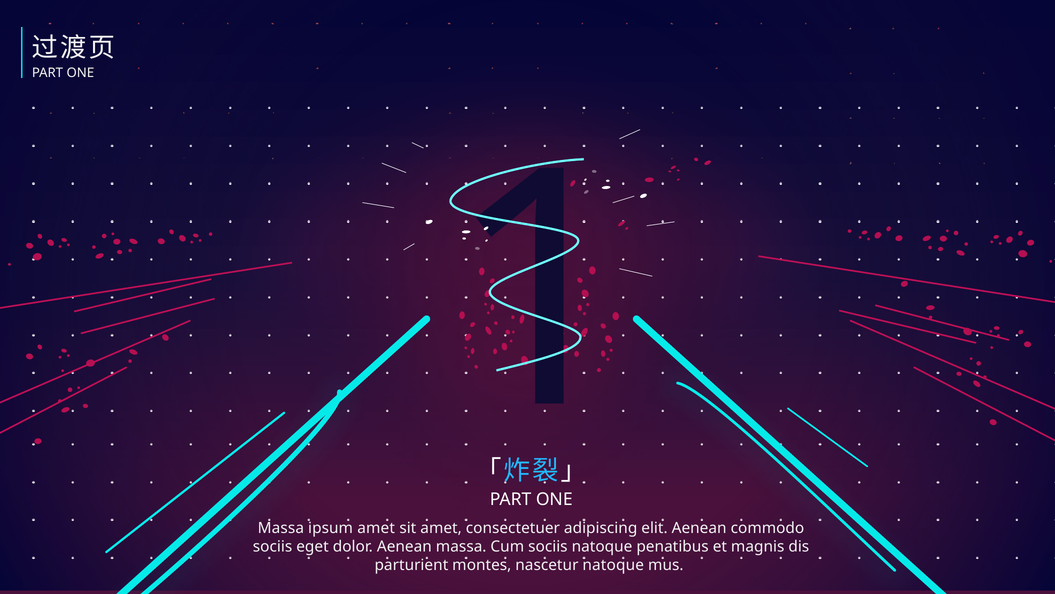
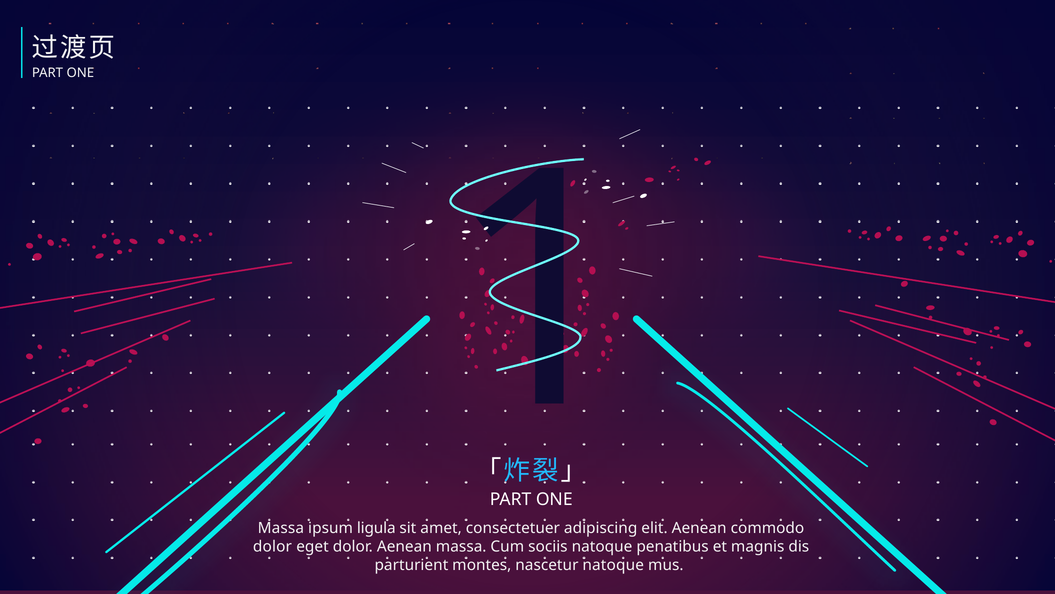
ipsum amet: amet -> ligula (376, 528)
sociis: sociis -> dolor (272, 546)
